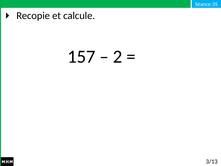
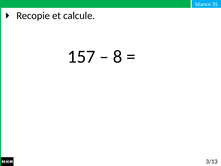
2: 2 -> 8 (118, 57)
